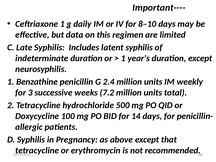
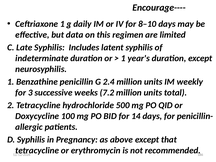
Important----: Important---- -> Encourage---- (159, 8)
